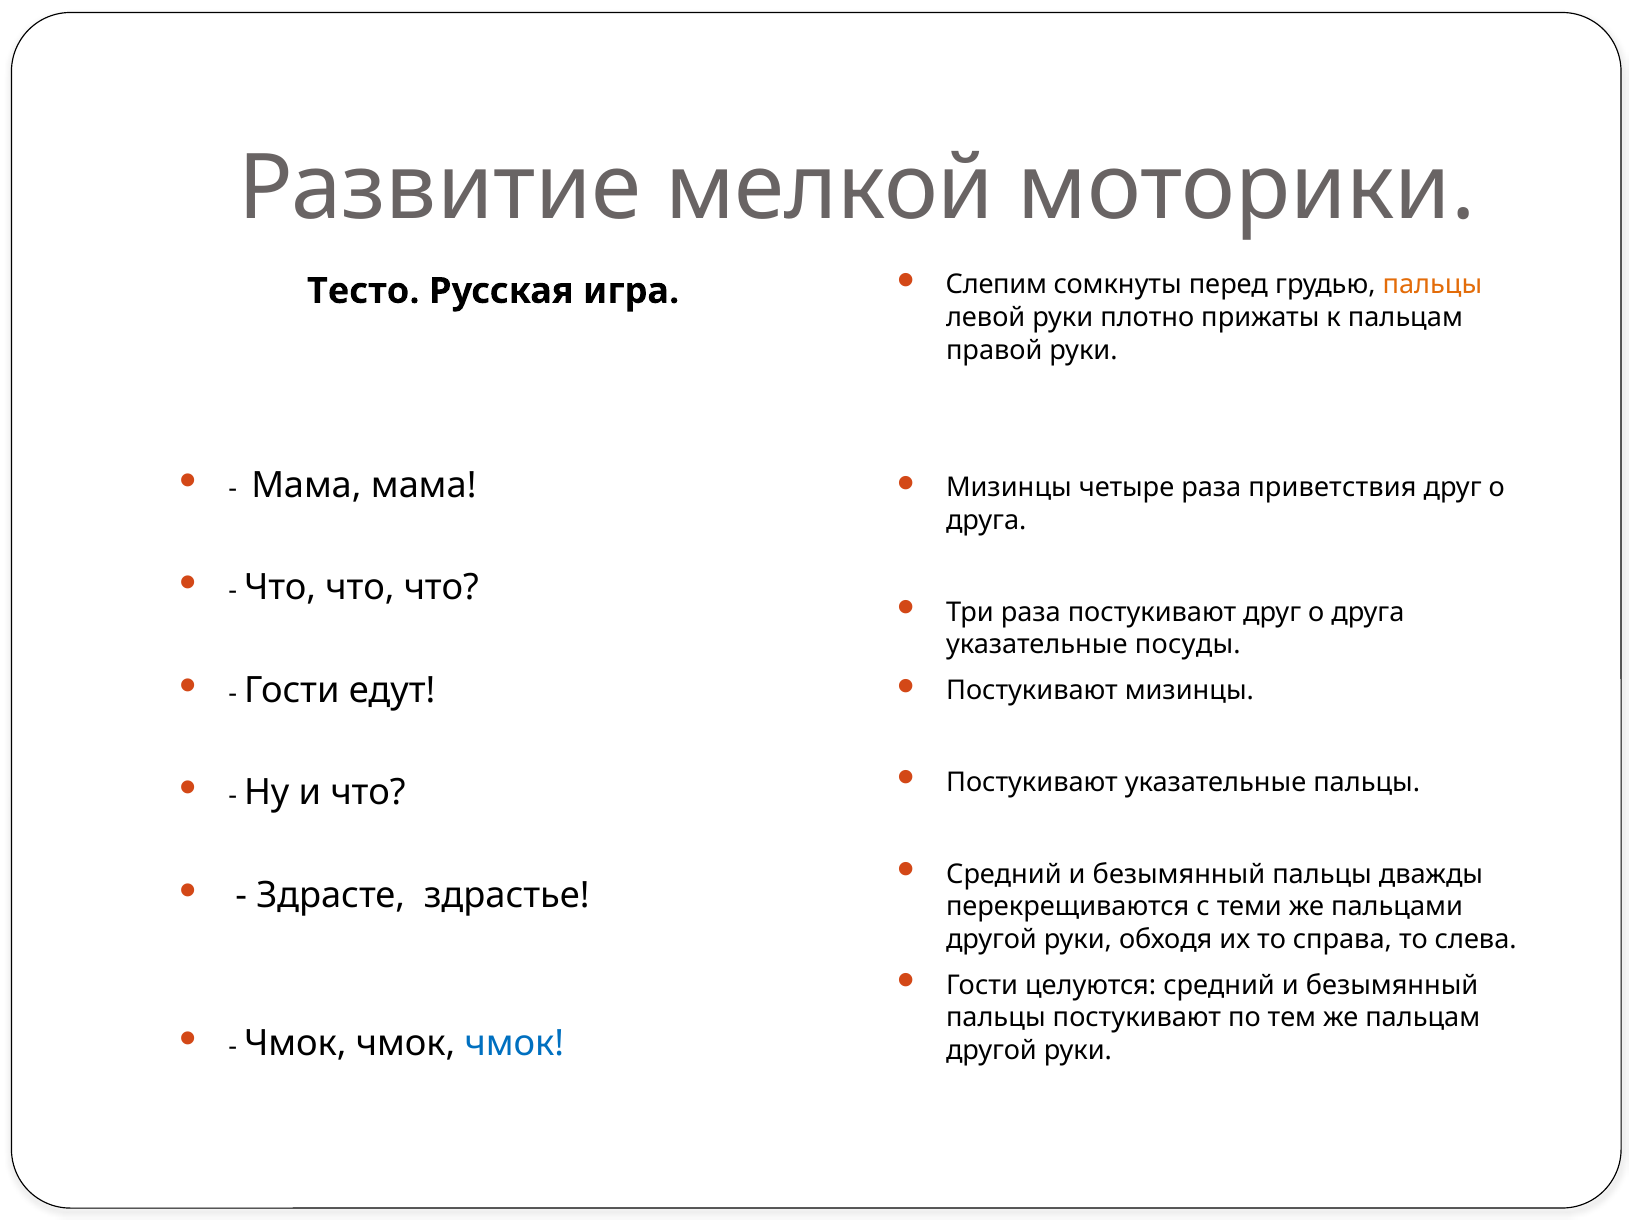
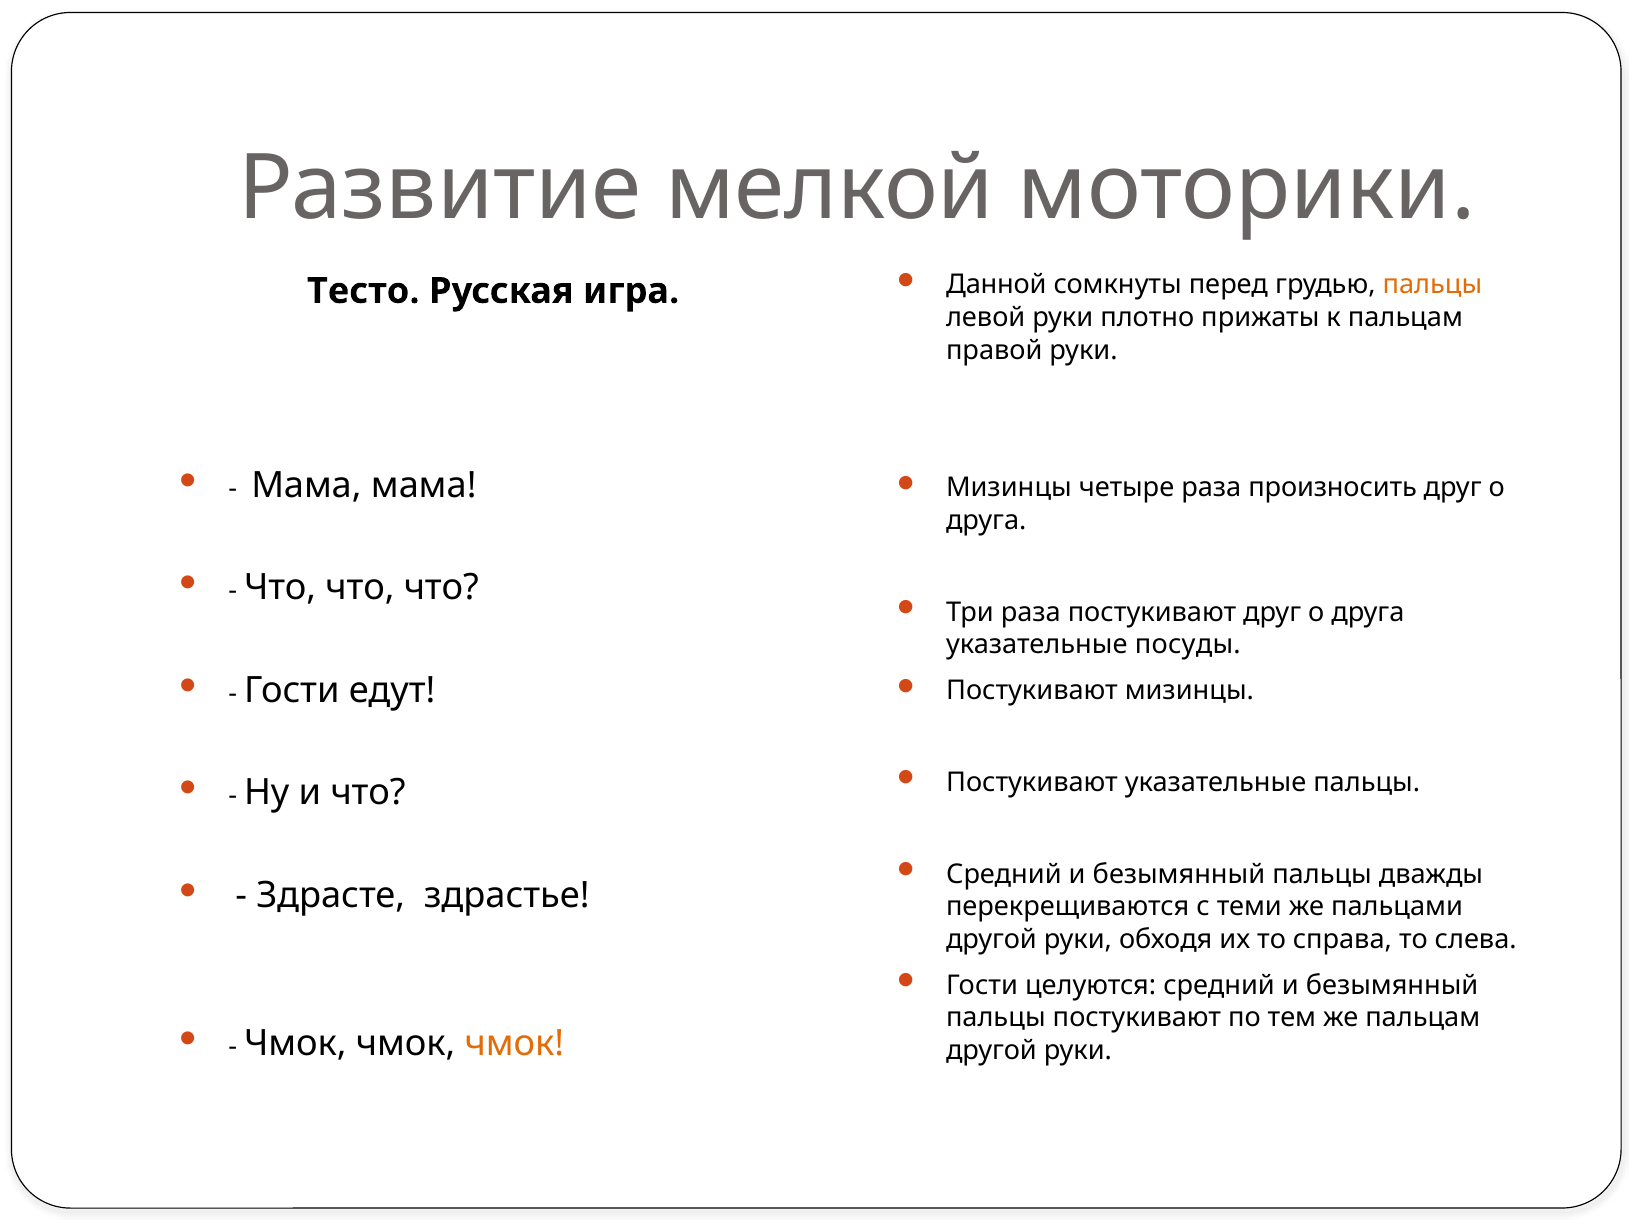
Слепим: Слепим -> Данной (996, 285)
приветствия: приветствия -> произносить (1333, 488)
чмок colour: blue -> orange (514, 1044)
